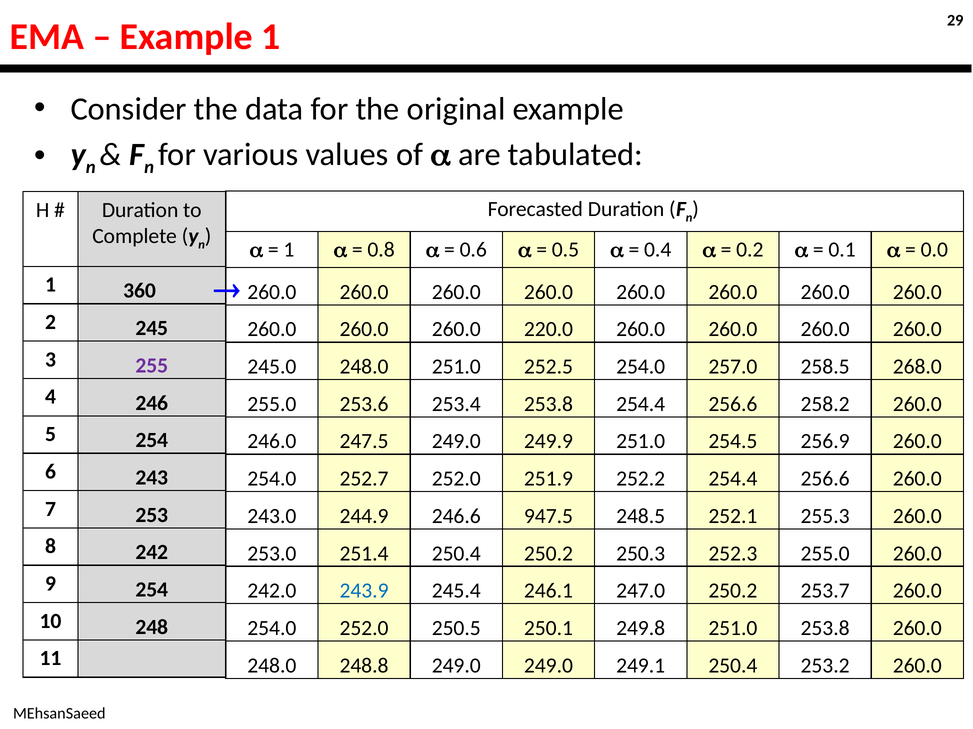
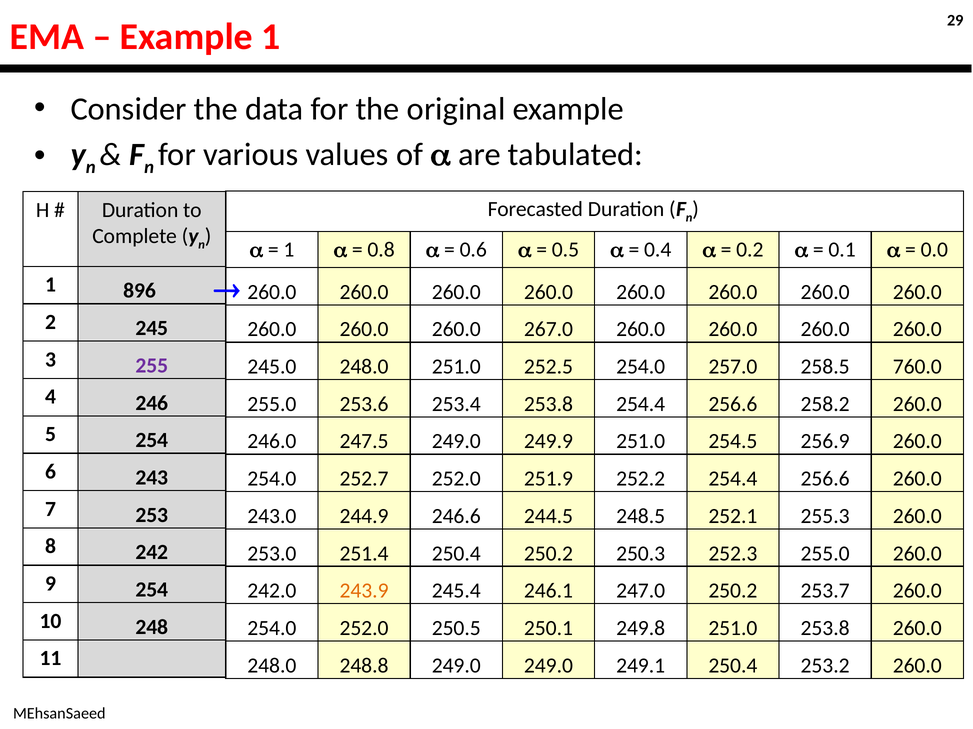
360: 360 -> 896 (140, 291)
220.0: 220.0 -> 267.0 (548, 330)
268.0: 268.0 -> 760.0 (917, 367)
947.5: 947.5 -> 244.5 (548, 517)
243.9 colour: blue -> orange (364, 591)
